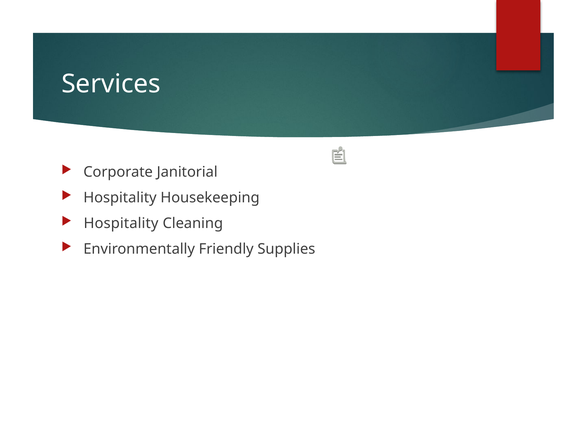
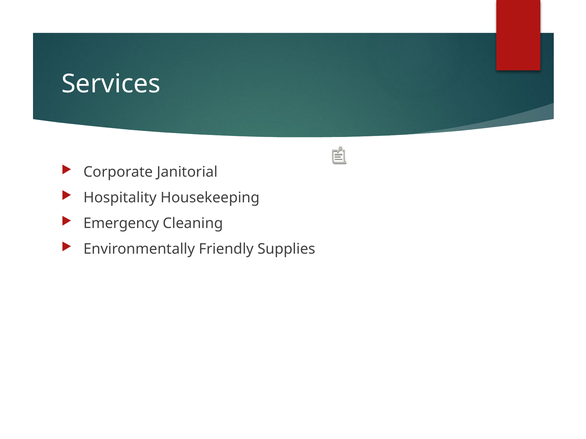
Hospitality: Hospitality -> Emergency (121, 224)
